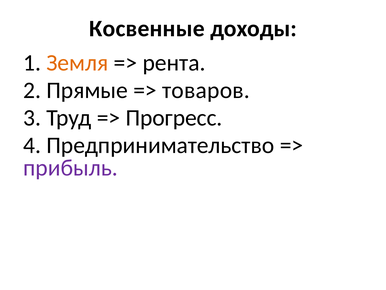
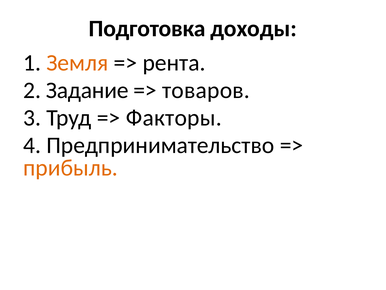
Косвенные: Косвенные -> Подготовка (147, 29)
Прямые: Прямые -> Задание (87, 90)
Прогресс: Прогресс -> Факторы (174, 118)
прибыль colour: purple -> orange (70, 168)
